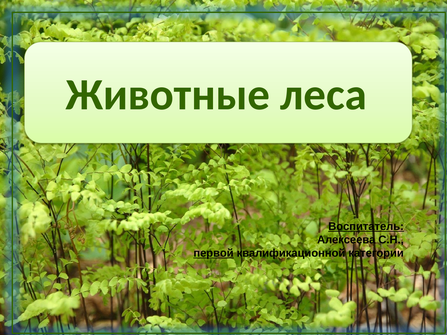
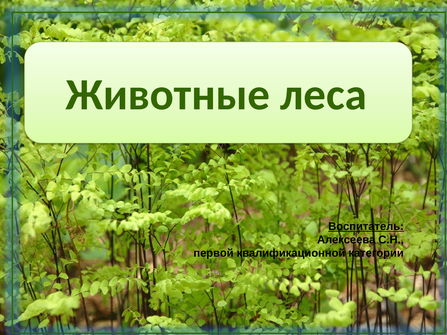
первой underline: present -> none (214, 253)
